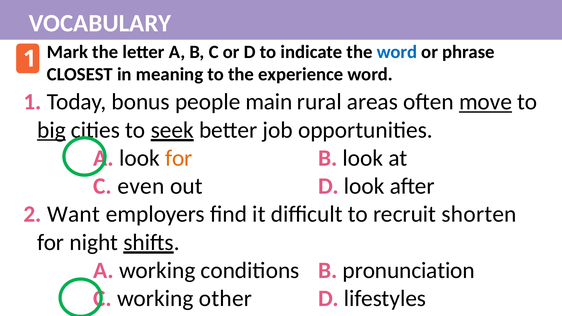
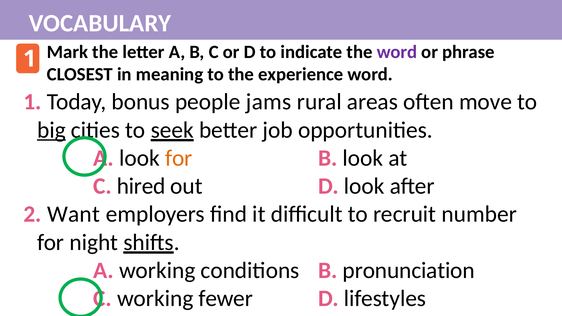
word colour: blue -> purple (397, 52)
main: main -> jams (269, 102)
move underline: present -> none (486, 102)
even: even -> hired (141, 186)
shorten: shorten -> number (479, 214)
other: other -> fewer (226, 299)
